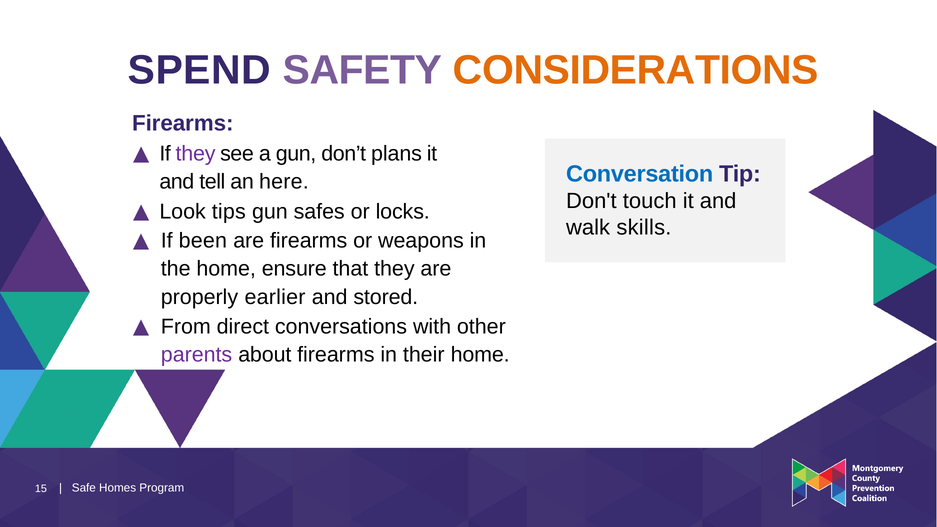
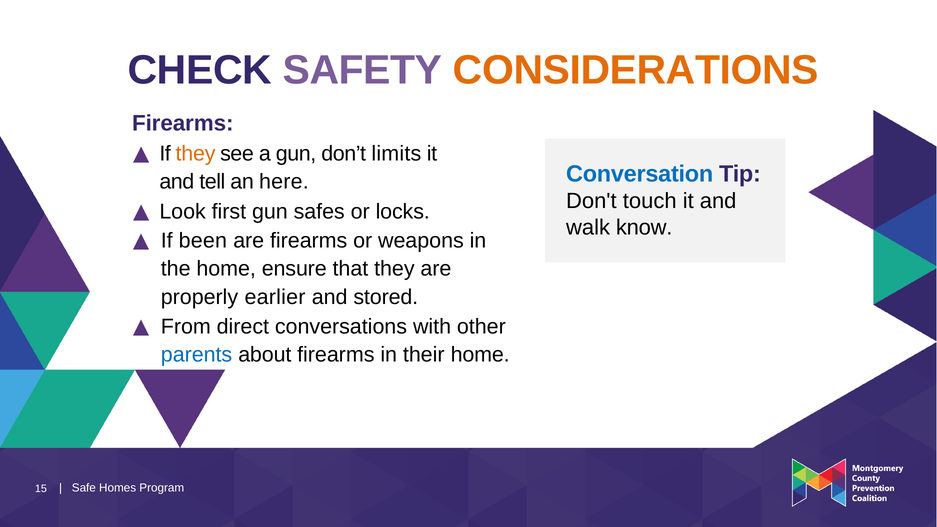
SPEND: SPEND -> CHECK (200, 70)
they colour: purple -> orange (196, 154)
plans: plans -> limits (396, 154)
tips: tips -> first (229, 212)
skills: skills -> know (644, 227)
parents colour: purple -> blue (197, 355)
